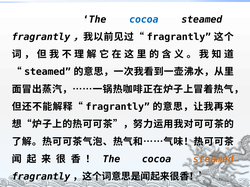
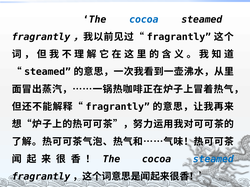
steamed colour: orange -> blue (213, 160)
